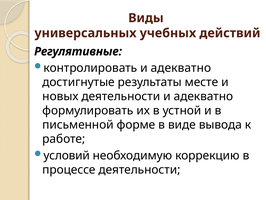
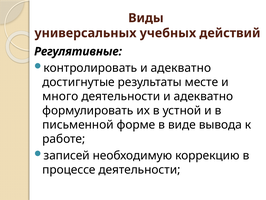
новых: новых -> много (60, 96)
условий: условий -> записей (67, 155)
